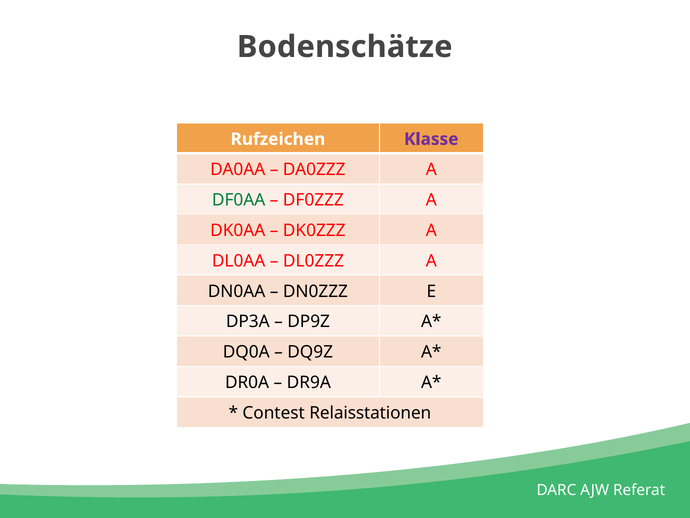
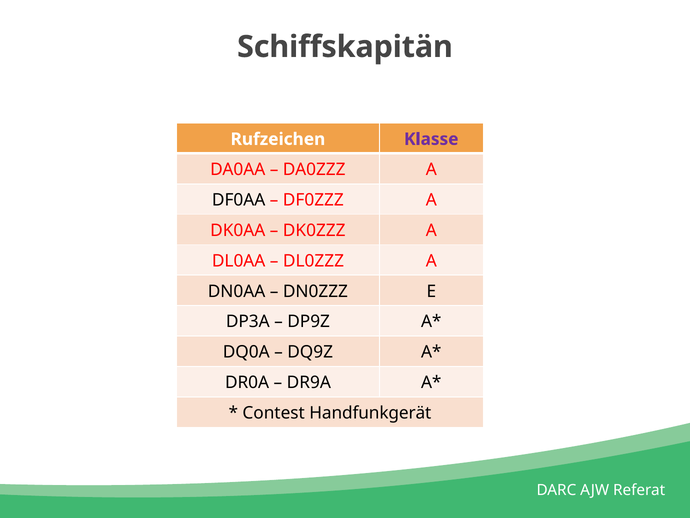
Bodenschätze: Bodenschätze -> Schiffskapitän (345, 47)
DF0AA colour: green -> black (239, 200)
Relaisstationen: Relaisstationen -> Handfunkgerät (370, 413)
